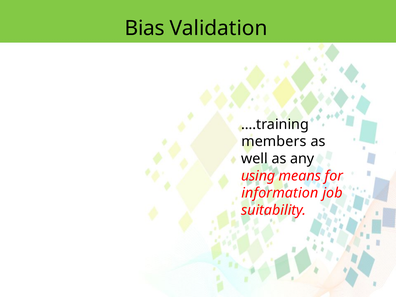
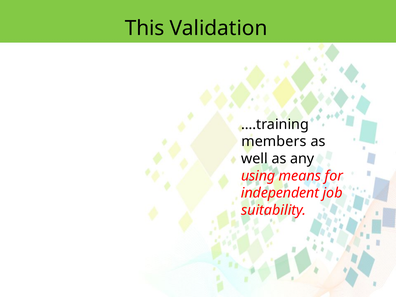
Bias: Bias -> This (145, 28)
information: information -> independent (280, 193)
